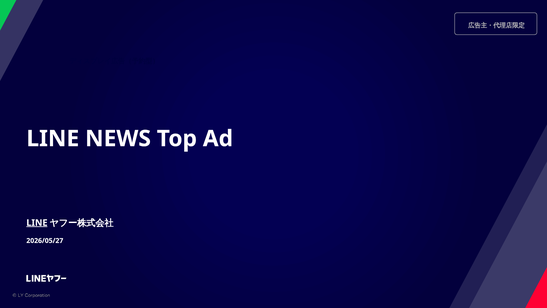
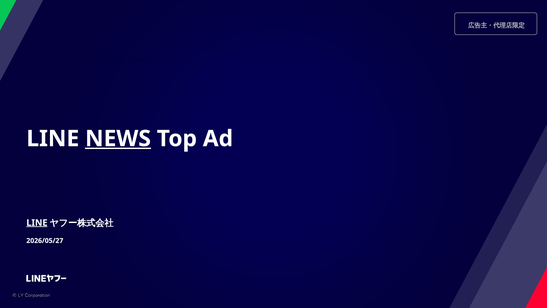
NEWS underline: none -> present (118, 139)
